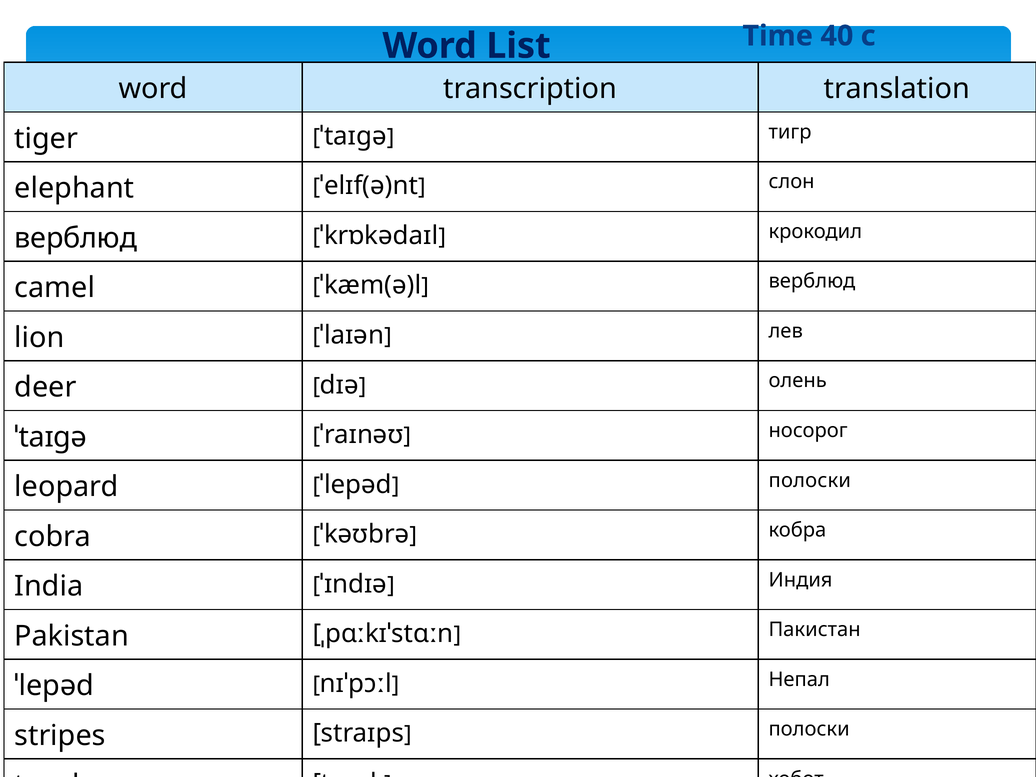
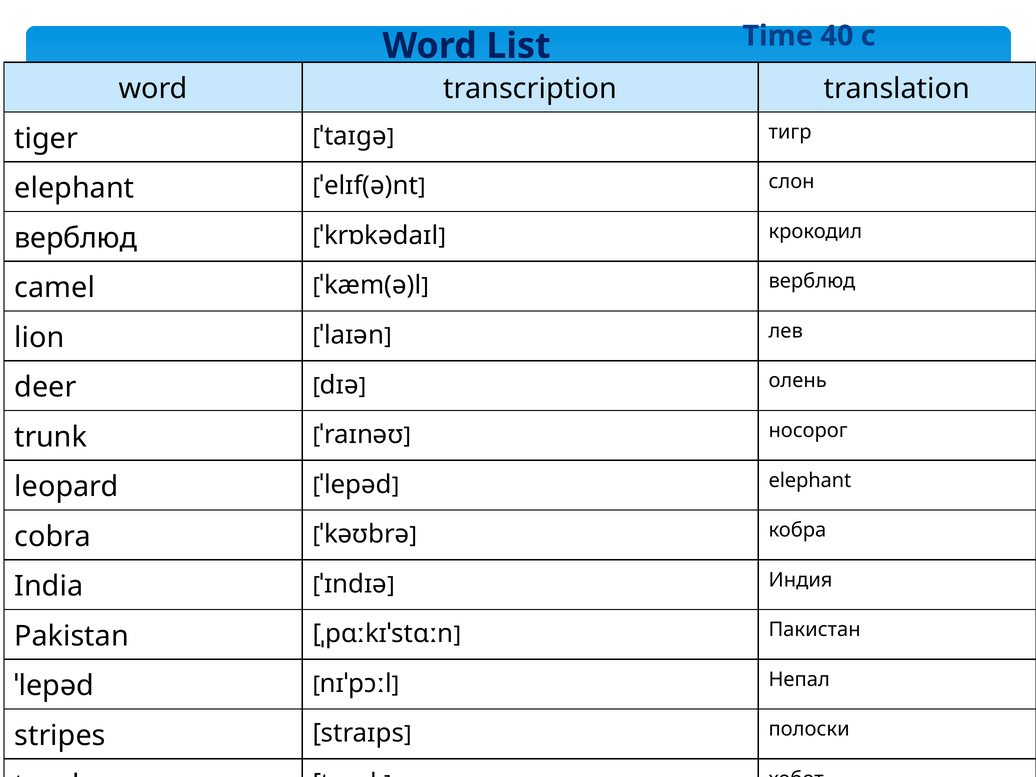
ˈtaɪɡə: ˈtaɪɡə -> trunk (51, 437)
ˈlepəd полоски: полоски -> elephant (810, 480)
